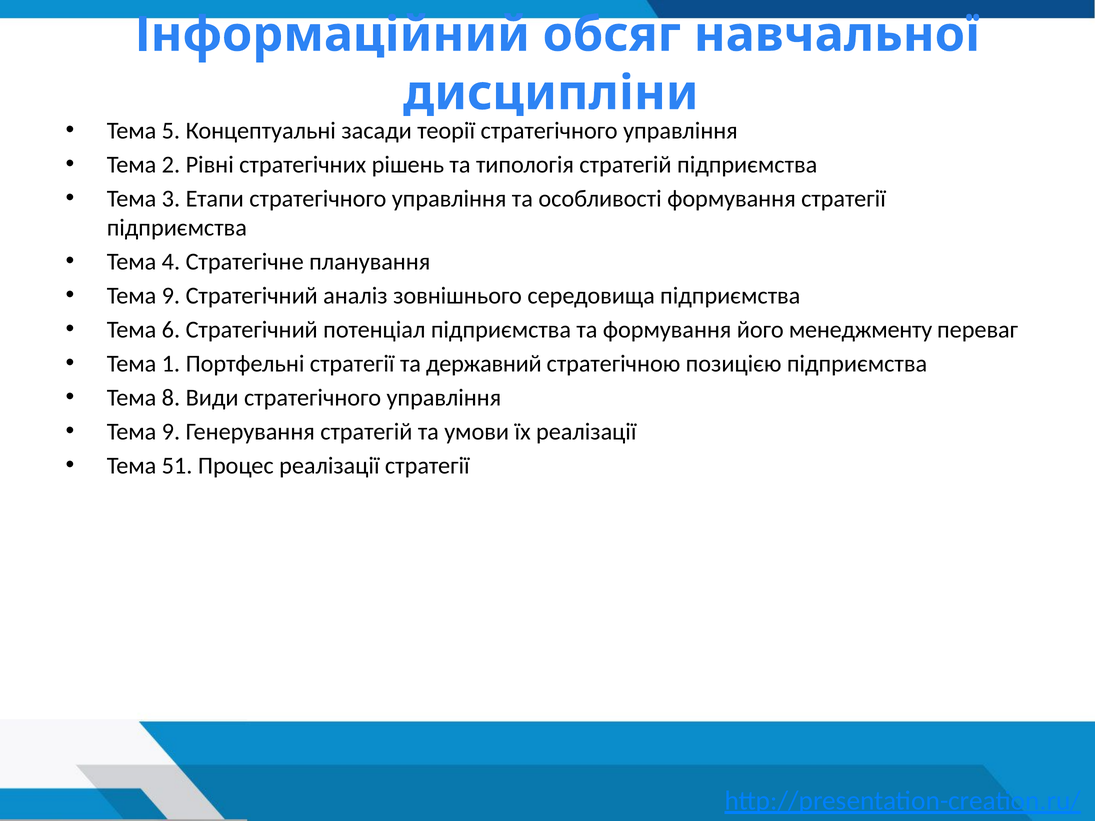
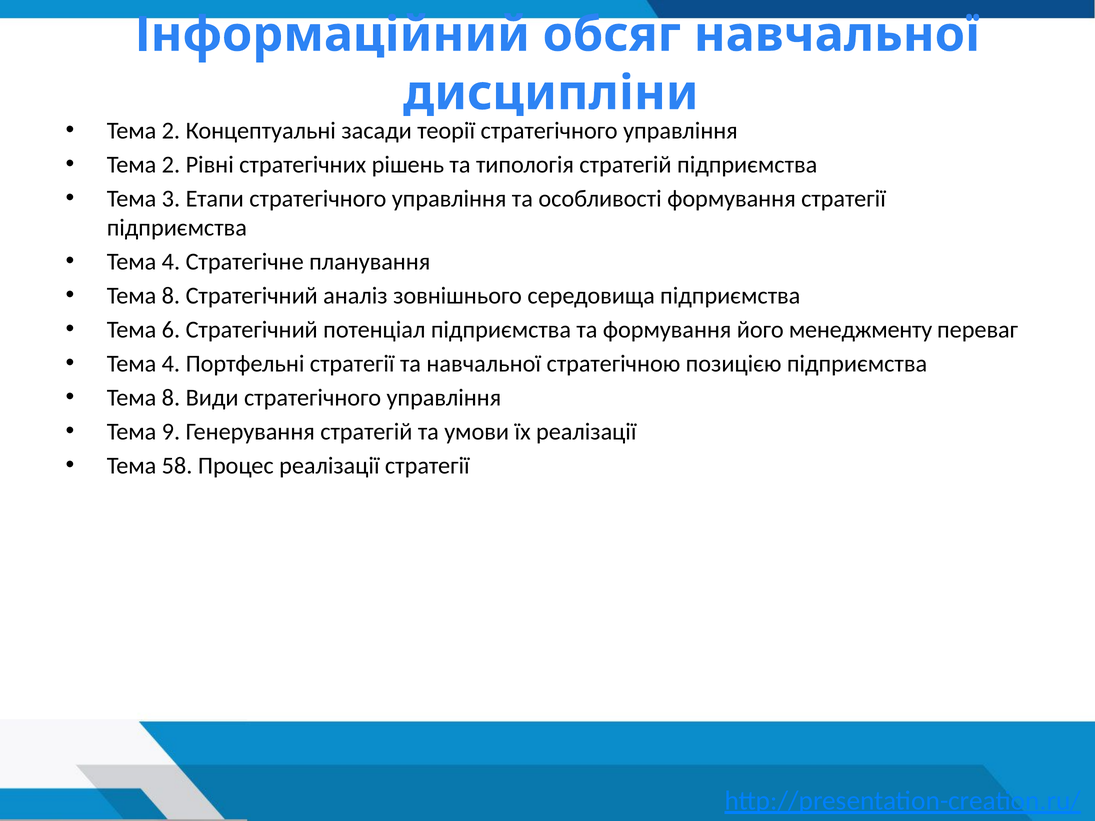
5: 5 -> 2 (171, 131)
9: 9 -> 8 (171, 296)
1: 1 -> 4 (171, 364)
та державний: державний -> навчальної (484, 364)
51: 51 -> 58 (177, 466)
